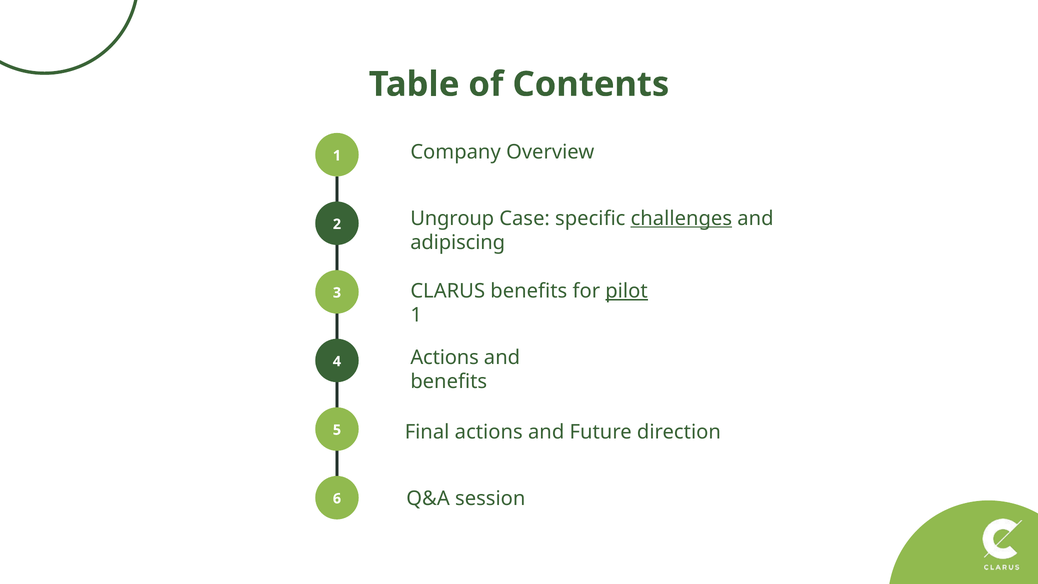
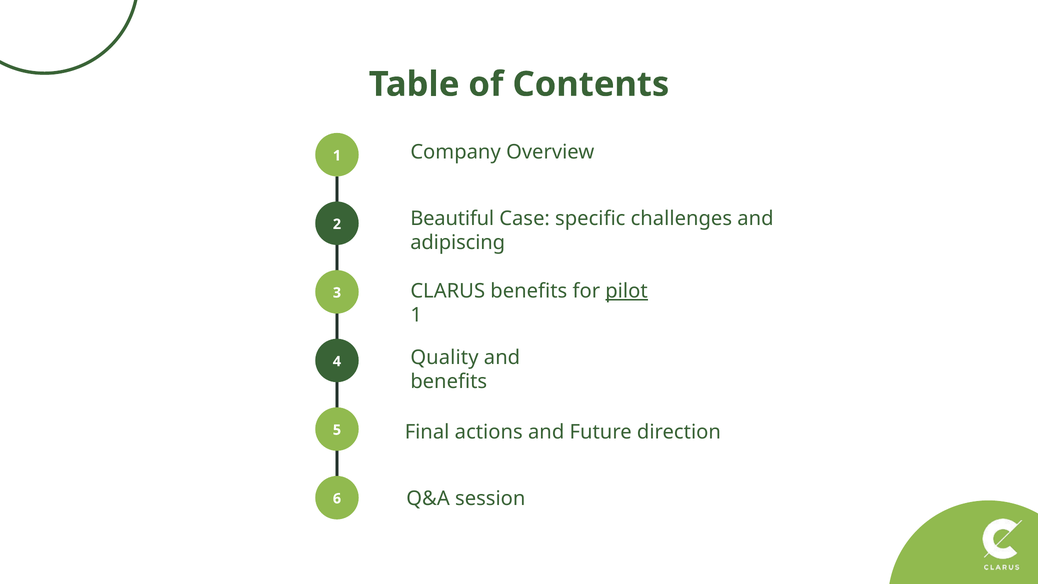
Ungroup: Ungroup -> Beautiful (452, 218)
challenges underline: present -> none (681, 218)
Actions: Actions -> Quality (444, 357)
